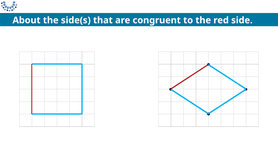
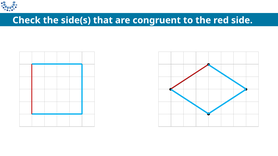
About: About -> Check (27, 20)
